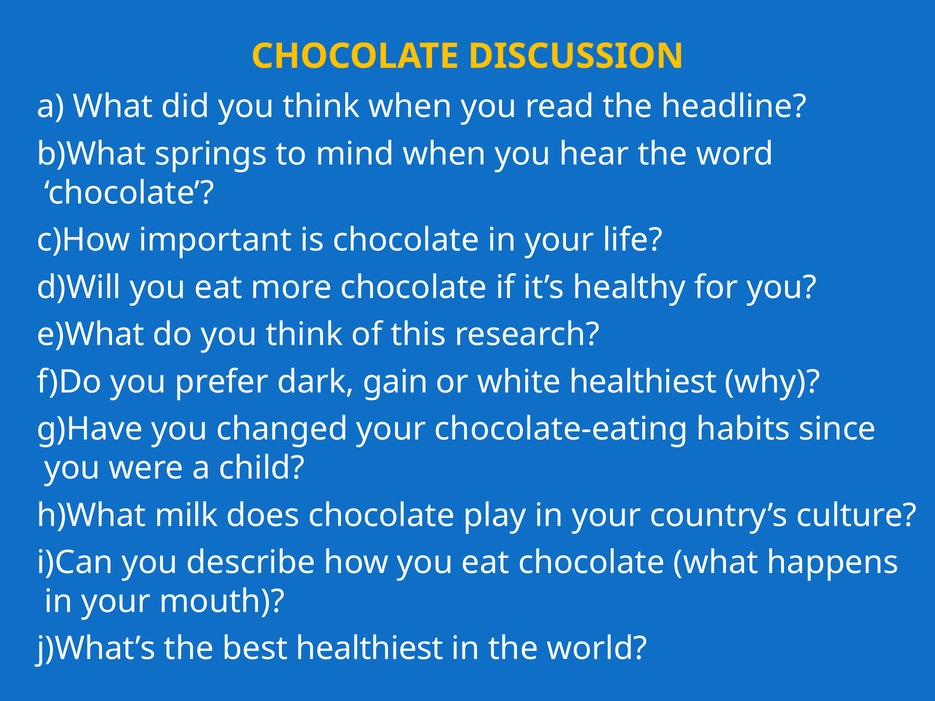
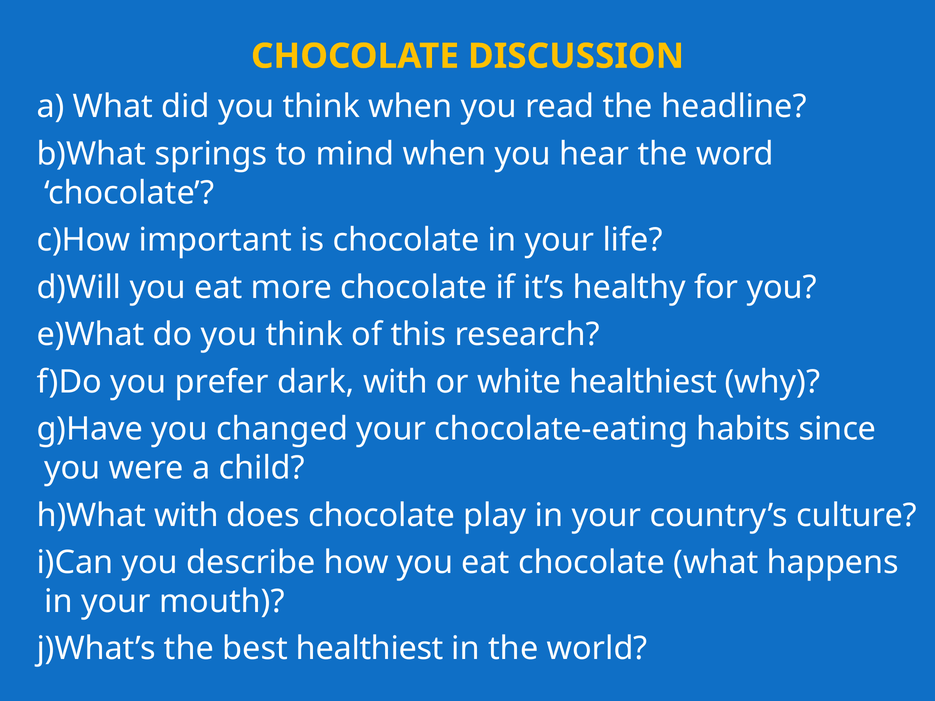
dark gain: gain -> with (395, 382)
h)What milk: milk -> with (186, 516)
